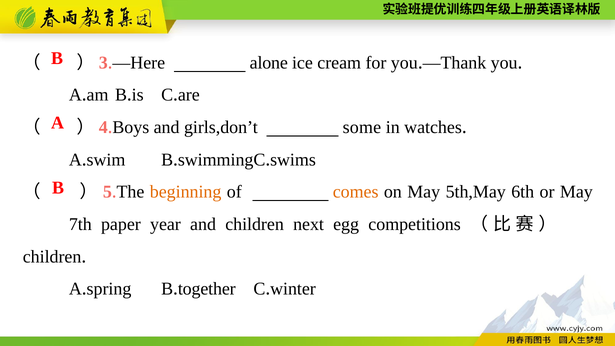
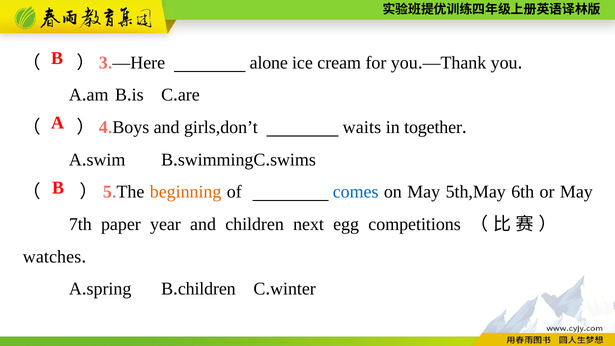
some: some -> waits (362, 127)
watches: watches -> together (433, 127)
comes colour: orange -> blue (356, 192)
children: children -> watches (52, 257)
together: together -> children (207, 289)
